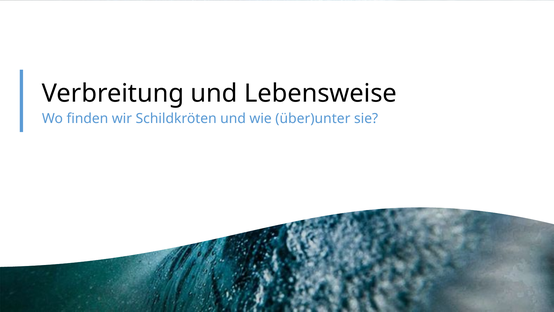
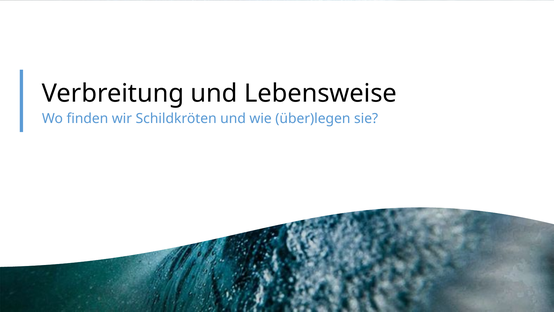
über)unter: über)unter -> über)legen (313, 118)
